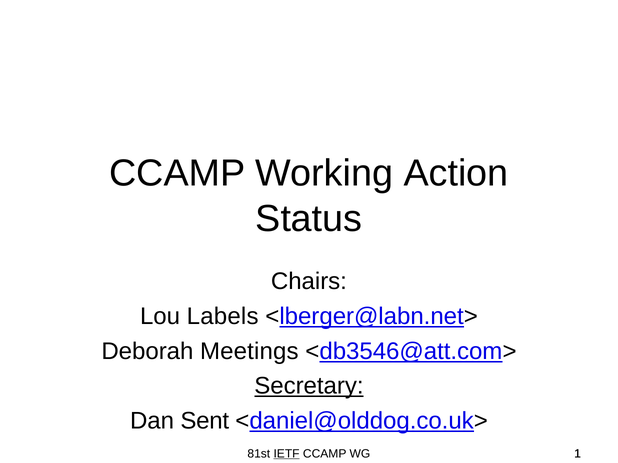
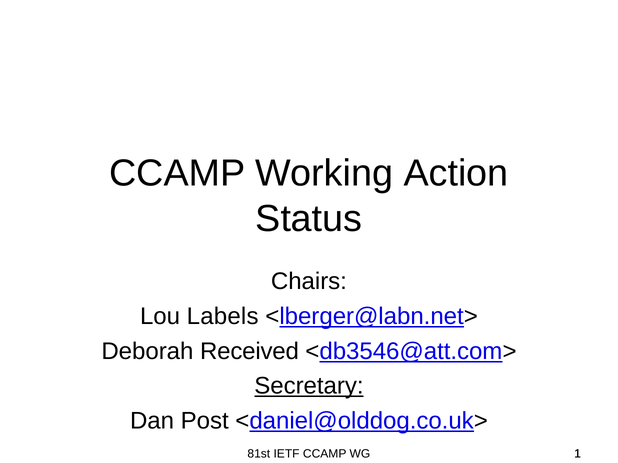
Meetings: Meetings -> Received (249, 352)
Sent: Sent -> Post (205, 421)
IETF underline: present -> none (287, 454)
